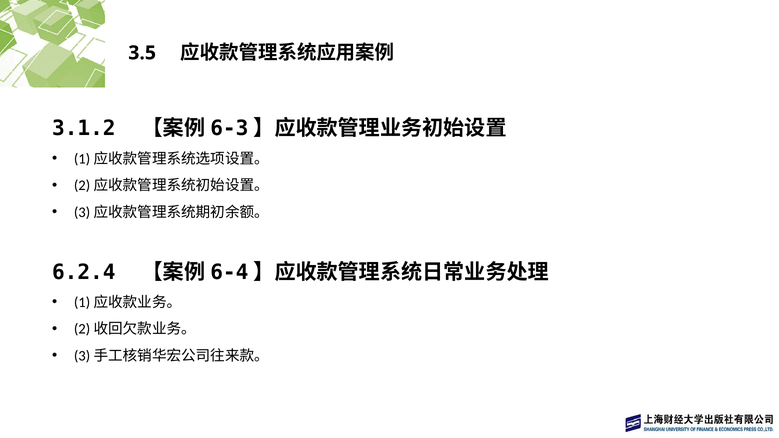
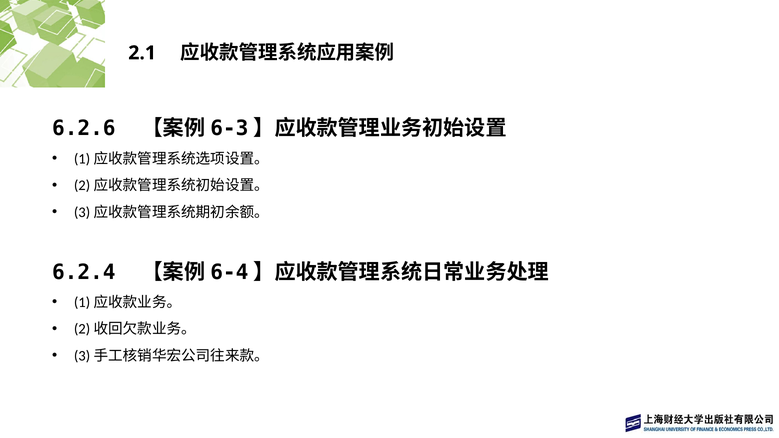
3.5: 3.5 -> 2.1 (142, 53)
3.1.2: 3.1.2 -> 6.2.6 (84, 129)
